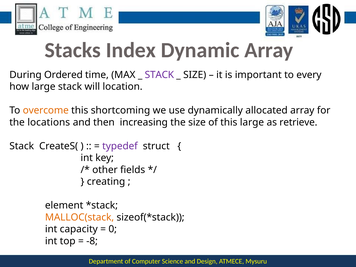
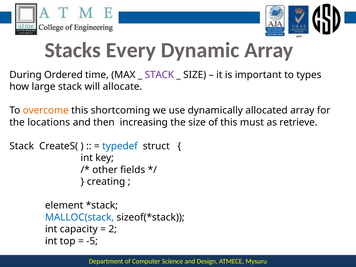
Index: Index -> Every (131, 50)
every: every -> types (309, 75)
location: location -> allocate (122, 87)
this large: large -> must (252, 122)
typedef colour: purple -> blue (120, 146)
MALLOC(stack colour: orange -> blue (80, 217)
0: 0 -> 2 (113, 229)
-8: -8 -> -5 (92, 241)
